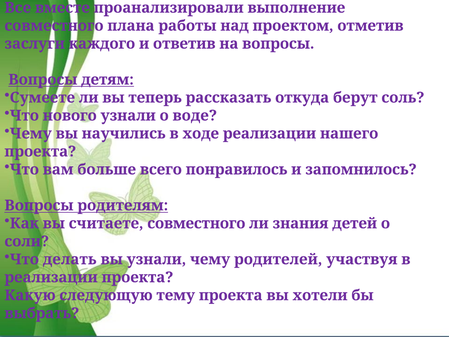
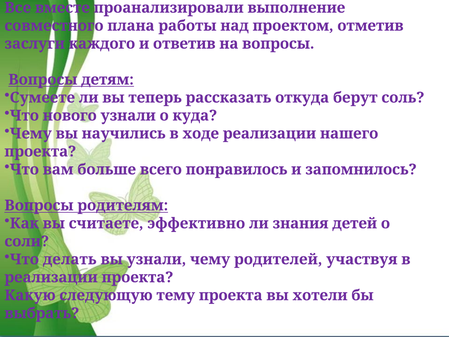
воде: воде -> куда (195, 115)
считаете совместного: совместного -> эффективно (196, 223)
